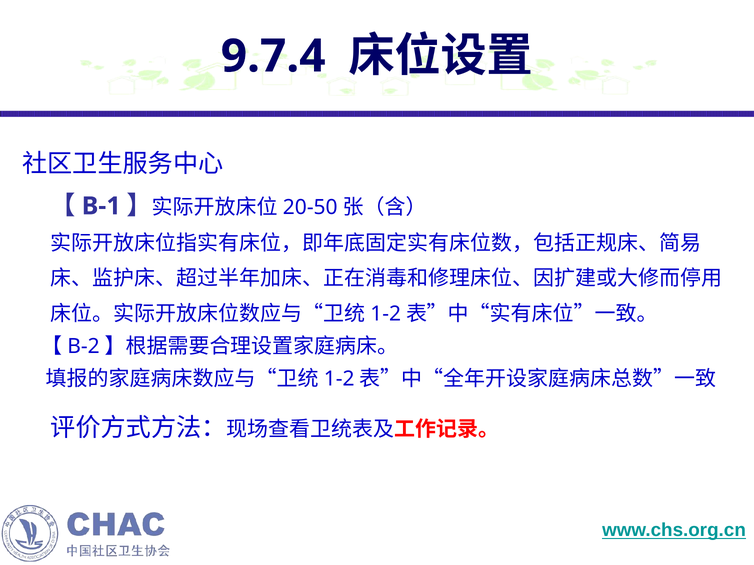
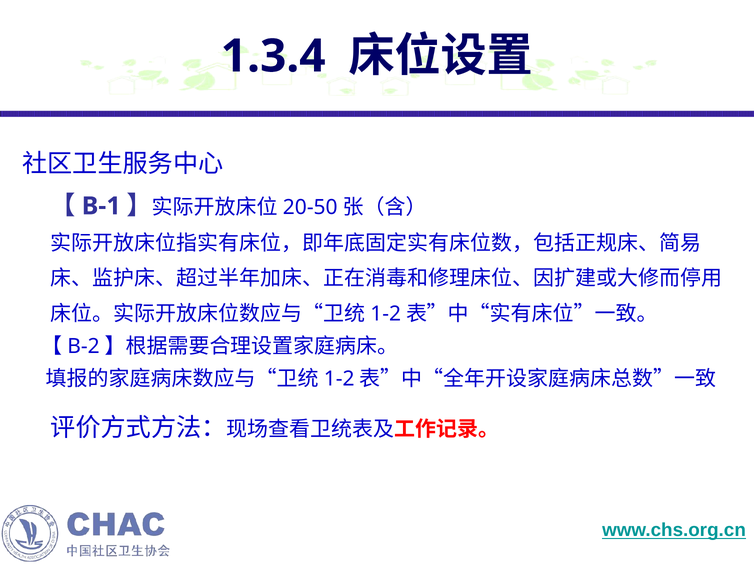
9.7.4: 9.7.4 -> 1.3.4 (273, 56)
